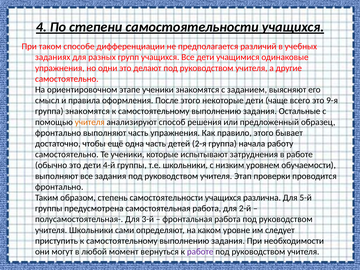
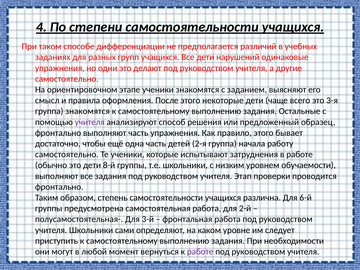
учащимися: учащимися -> нарушений (238, 57)
9-я: 9-я -> 3-я (332, 100)
учителя colour: orange -> purple (90, 122)
4-й: 4-й -> 8-й (109, 165)
5-й: 5-й -> 6-й (306, 198)
